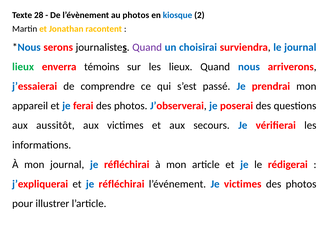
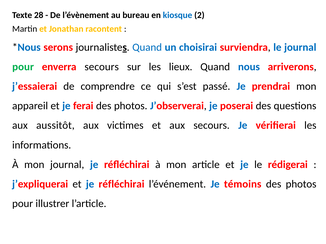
au photos: photos -> bureau (136, 15)
Quand colour: purple -> blue (147, 47)
lieux: lieux -> pour (23, 67)
enverra témoins: témoins -> secours (102, 67)
Je victimes: victimes -> témoins (243, 184)
